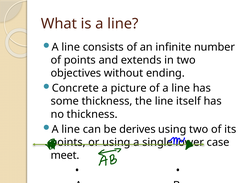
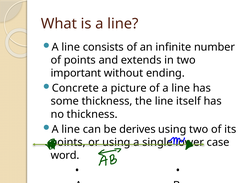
objectives: objectives -> important (76, 73)
meet: meet -> word (65, 156)
